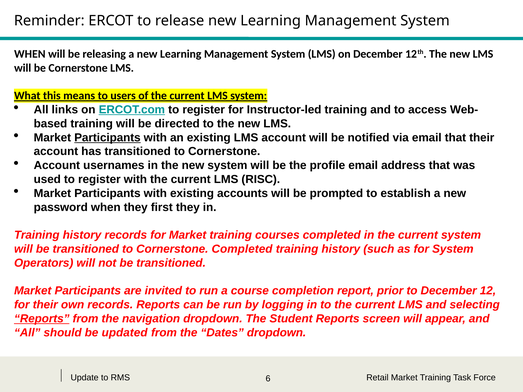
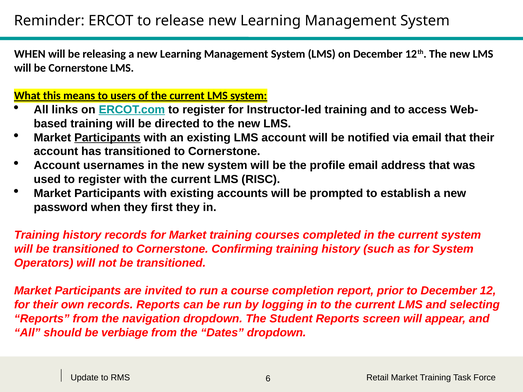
Cornerstone Completed: Completed -> Confirming (242, 249)
Reports underline: present -> none (42, 319)
updated: updated -> verbiage (125, 333)
